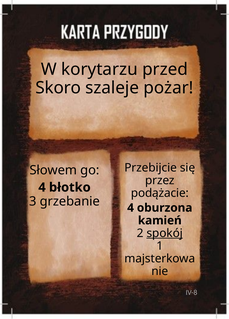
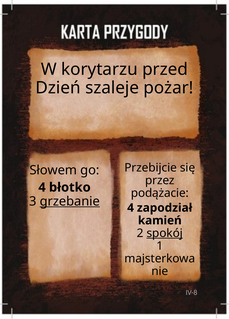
Skoro: Skoro -> Dzień (58, 88)
grzebanie underline: none -> present (70, 201)
oburzona: oburzona -> zapodział (165, 208)
